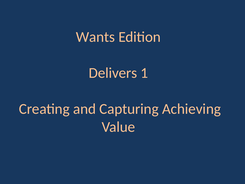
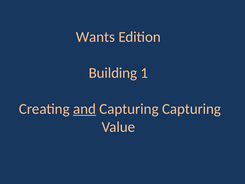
Delivers: Delivers -> Building (113, 73)
and underline: none -> present (84, 109)
Capturing Achieving: Achieving -> Capturing (192, 109)
